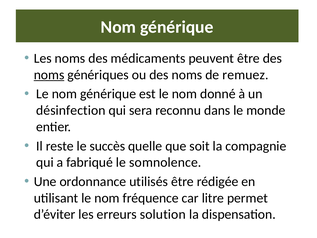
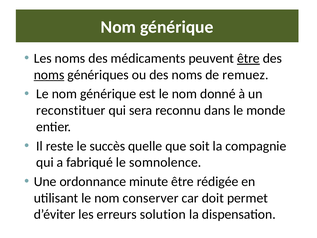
être underline: none -> present (248, 58)
désinfection: désinfection -> reconstituer (71, 110)
utilisés: utilisés -> minute (149, 181)
fréquence: fréquence -> conserver (151, 198)
litre: litre -> doit (213, 198)
